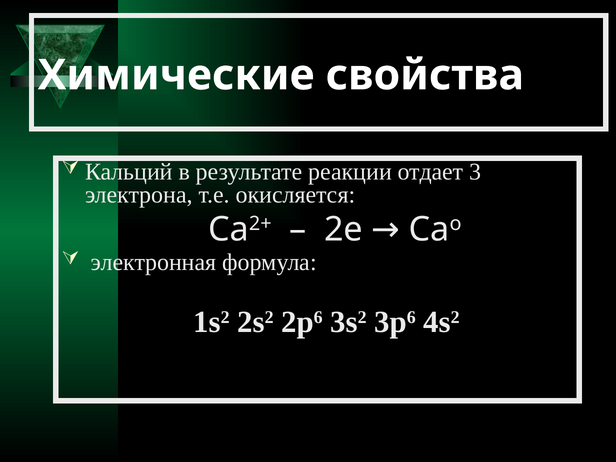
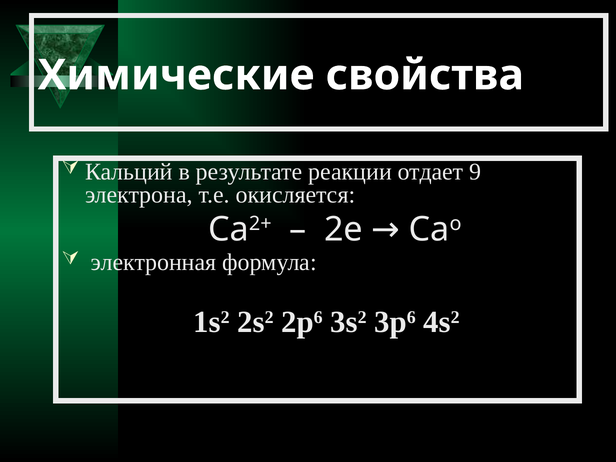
3: 3 -> 9 (475, 172)
